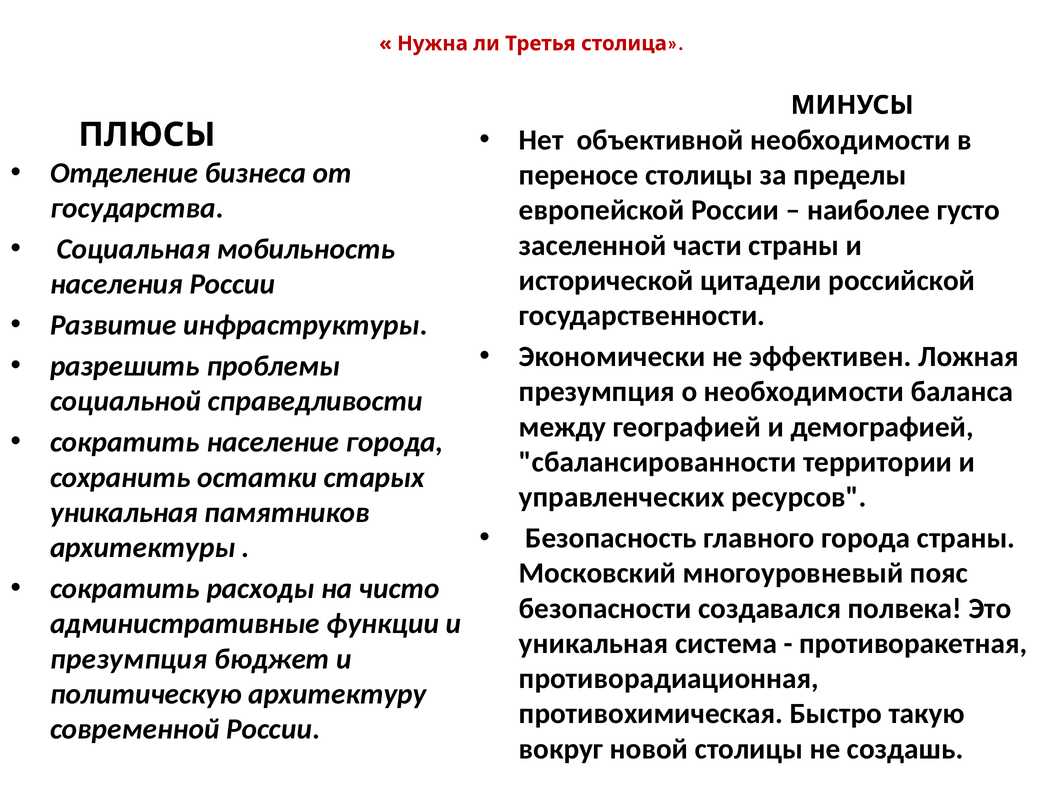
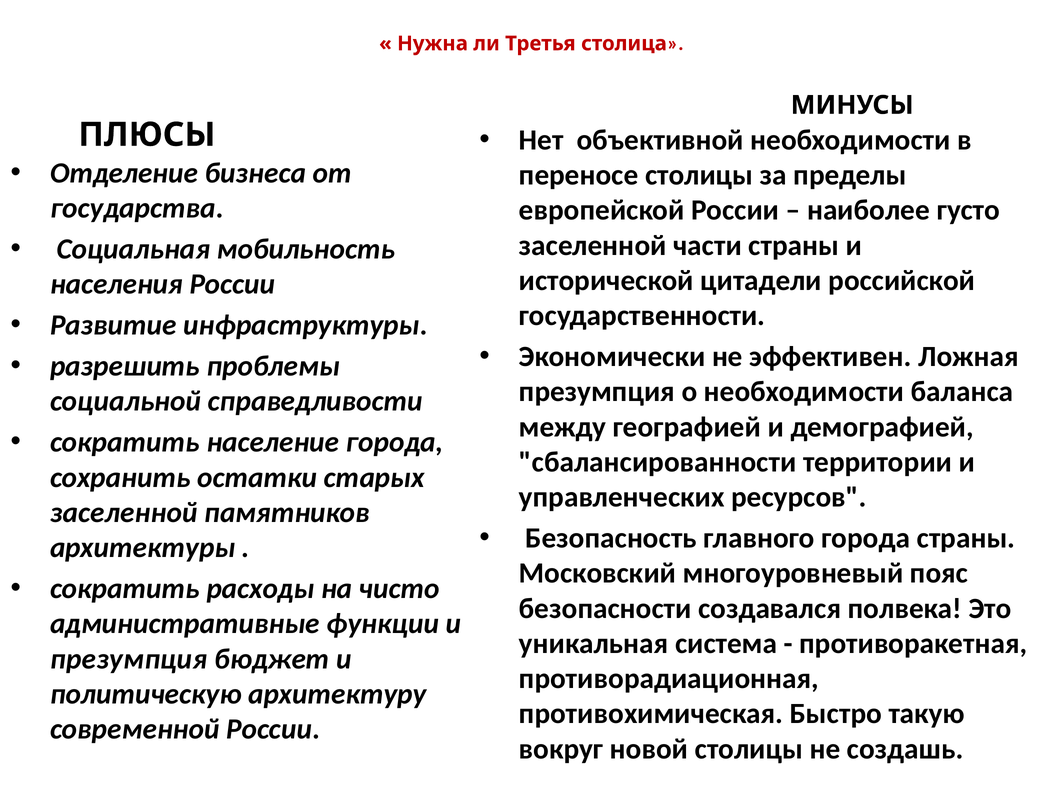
уникальная: уникальная -> заселенной (124, 512)
